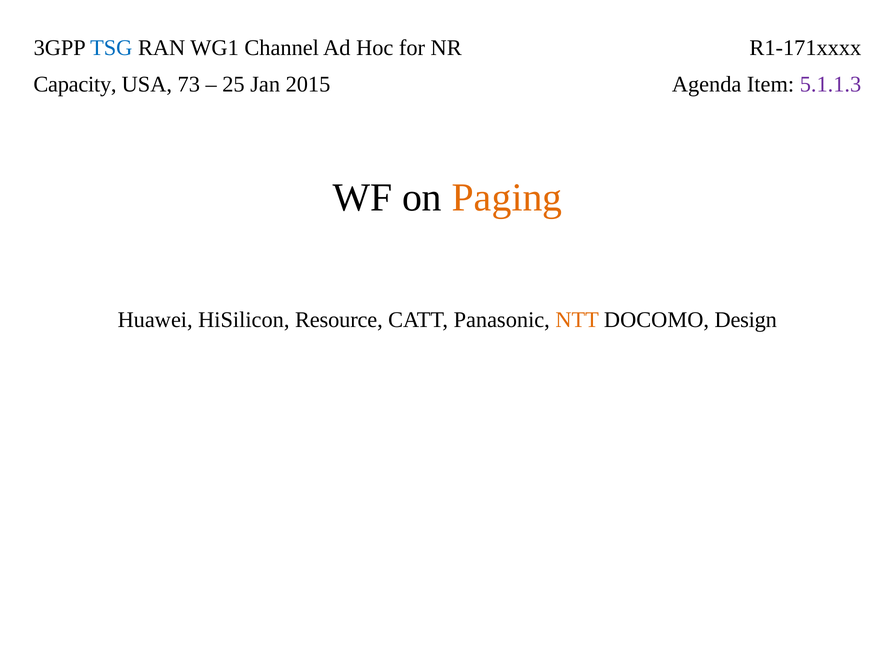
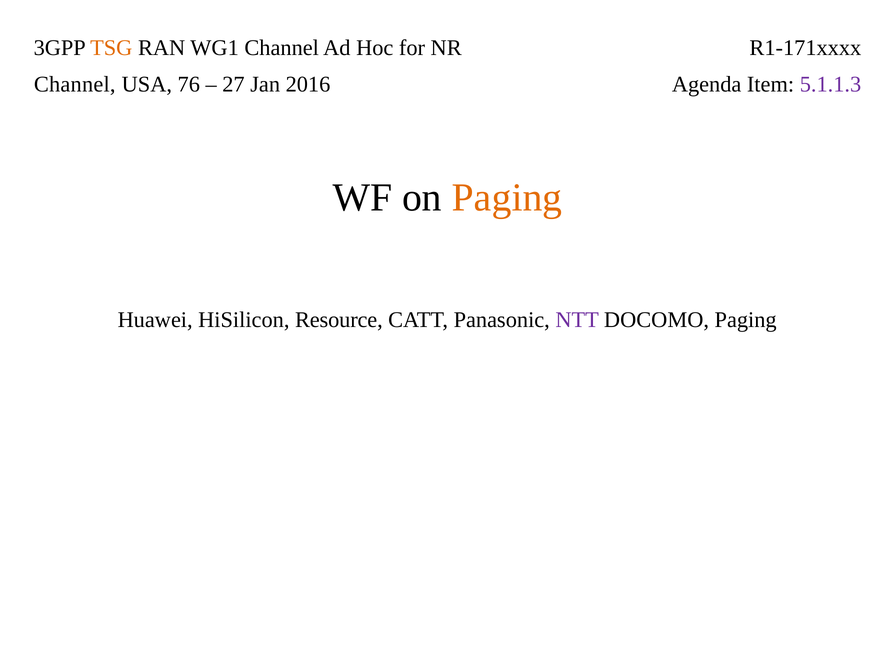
TSG colour: blue -> orange (111, 48)
Capacity: Capacity -> Channel (75, 84)
73: 73 -> 76 (189, 84)
25: 25 -> 27 (233, 84)
2015: 2015 -> 2016 (308, 84)
NTT colour: orange -> purple (577, 320)
DOCOMO Design: Design -> Paging (746, 320)
